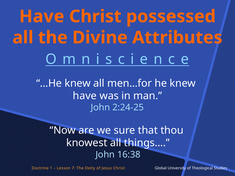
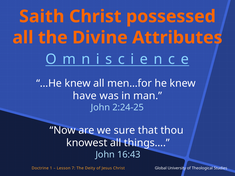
Have: Have -> Saith (42, 16)
16:38: 16:38 -> 16:43 (129, 155)
